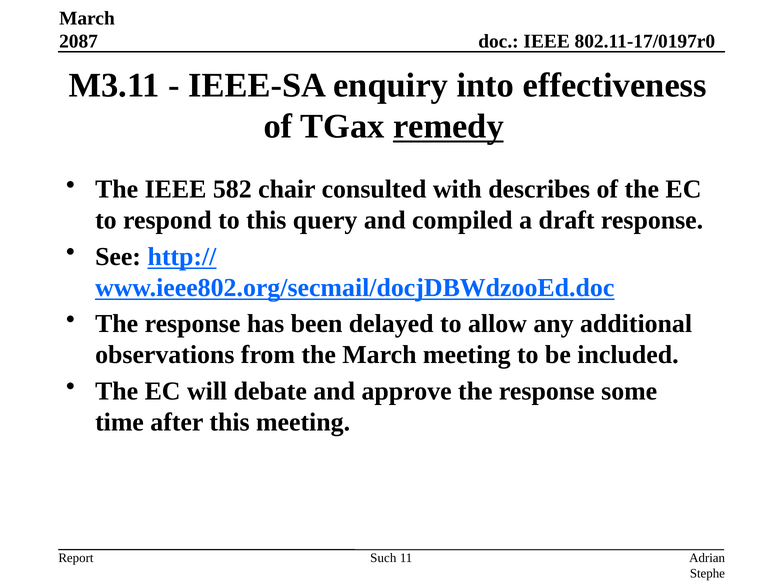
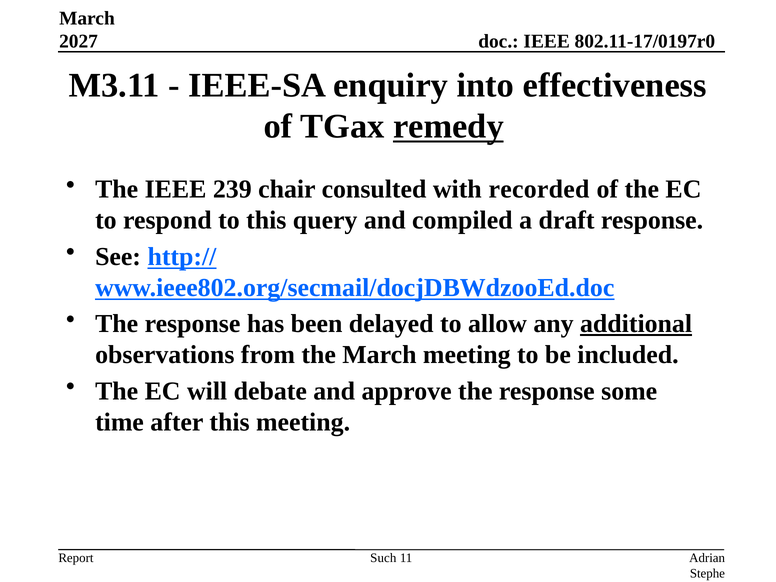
2087: 2087 -> 2027 (79, 41)
582: 582 -> 239 (232, 189)
describes: describes -> recorded (539, 189)
additional underline: none -> present (636, 324)
